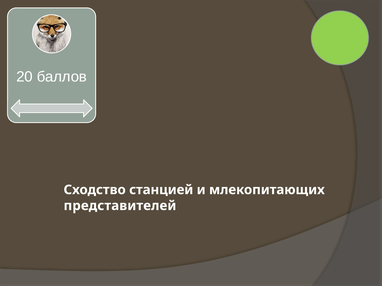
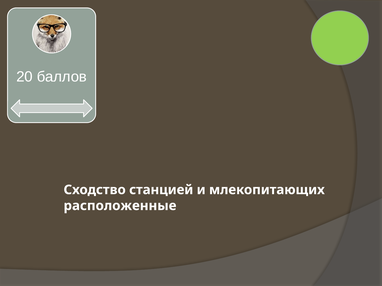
представителей: представителей -> расположенные (120, 206)
